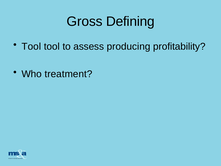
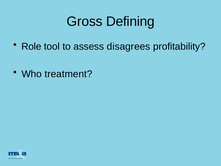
Tool: Tool -> Role (31, 46)
producing: producing -> disagrees (129, 46)
